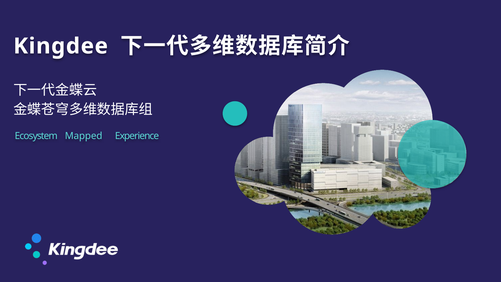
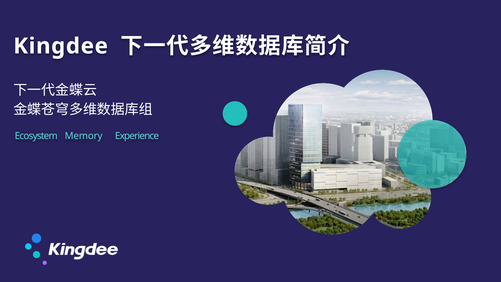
Mapped: Mapped -> Memory (84, 136)
